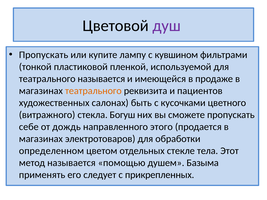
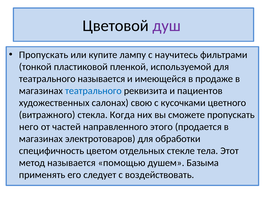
кувшином: кувшином -> научитесь (176, 55)
театрального colour: orange -> blue (93, 91)
быть: быть -> свою (141, 103)
Богуш: Богуш -> Когда (122, 115)
себе: себе -> него (29, 127)
дождь: дождь -> частей (66, 127)
определенном: определенном -> специфичность (51, 151)
прикрепленных: прикрепленных -> воздействовать (160, 175)
